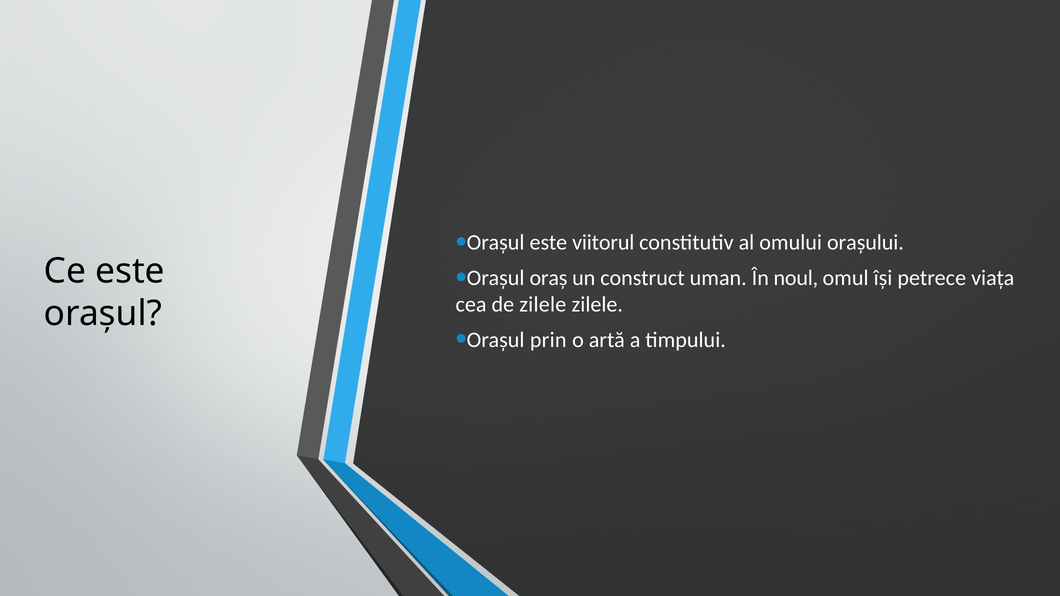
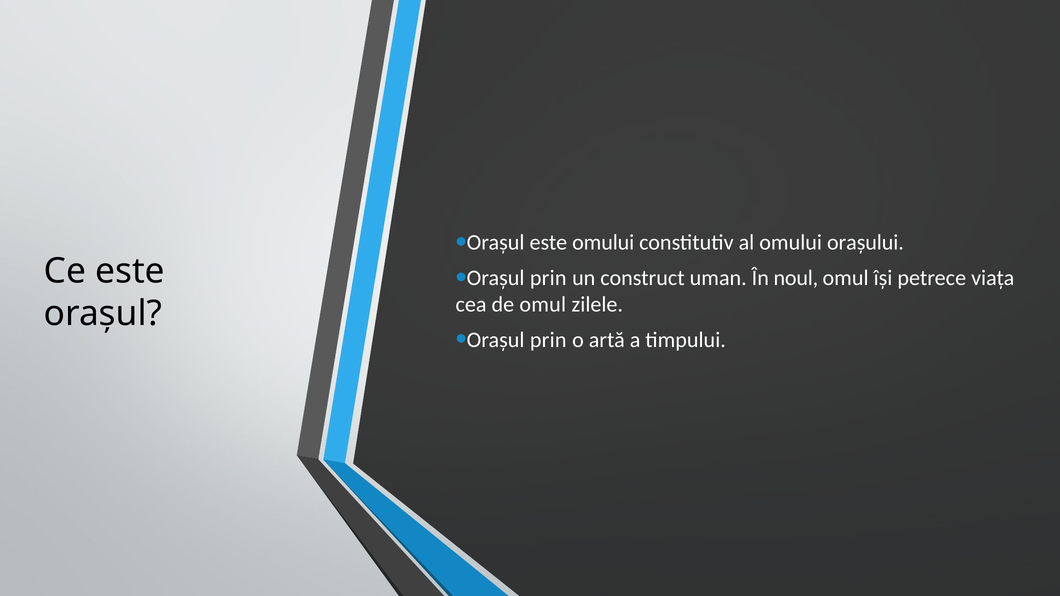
este viitorul: viitorul -> omului (603, 243)
oraș: oraș -> prin (548, 278)
de zilele: zilele -> omul (543, 305)
